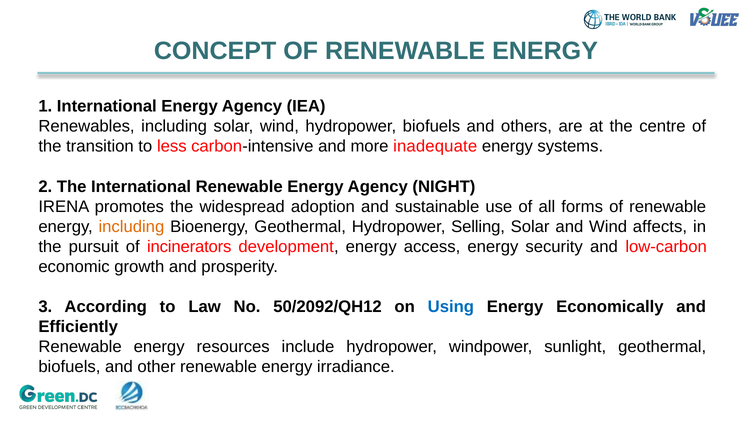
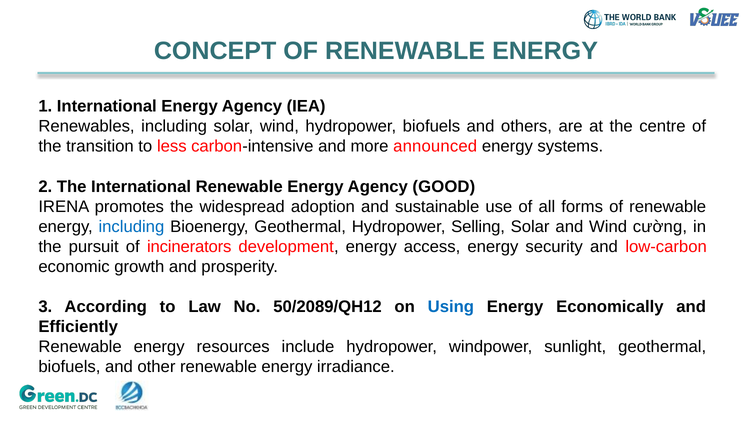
inadequate: inadequate -> announced (435, 146)
NIGHT: NIGHT -> GOOD (444, 187)
including colour: orange -> blue (131, 227)
affects: affects -> cường (660, 227)
50/2092/QH12: 50/2092/QH12 -> 50/2089/QH12 (328, 307)
